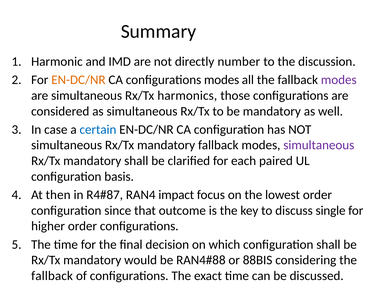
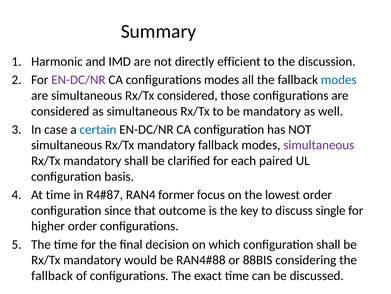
number: number -> efficient (239, 61)
EN-DC/NR colour: orange -> purple (78, 80)
modes colour: purple -> blue (339, 80)
Rx/Tx harmonics: harmonics -> considered (187, 95)
At then: then -> time (58, 194)
impact: impact -> former (176, 194)
